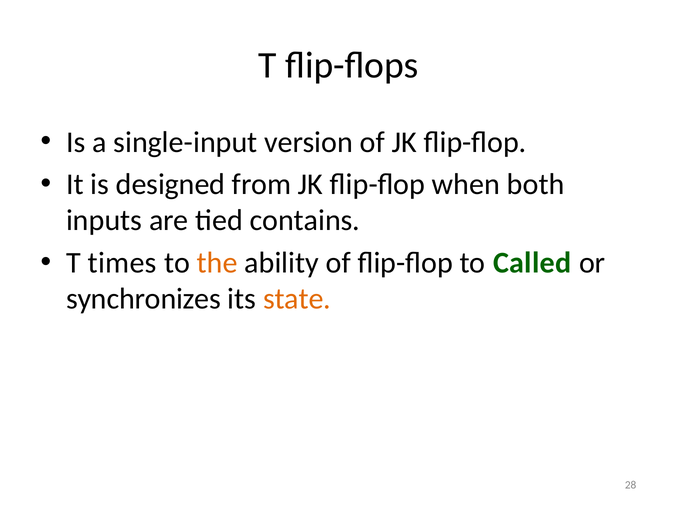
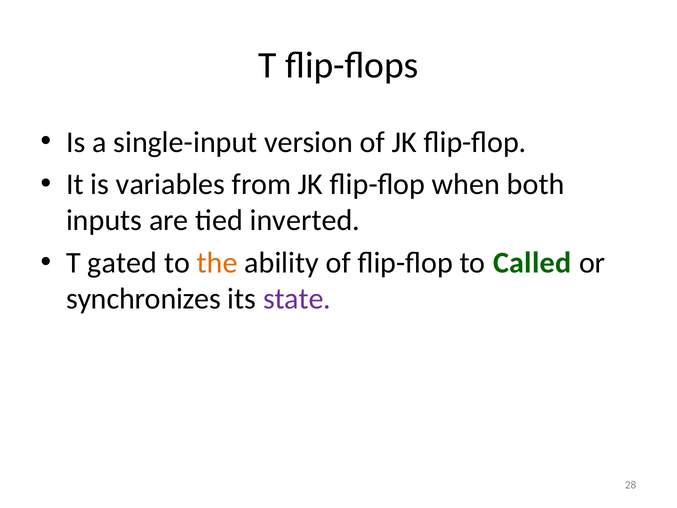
designed: designed -> variables (171, 184)
contains: contains -> inverted (305, 220)
times: times -> gated (122, 263)
state colour: orange -> purple (297, 299)
